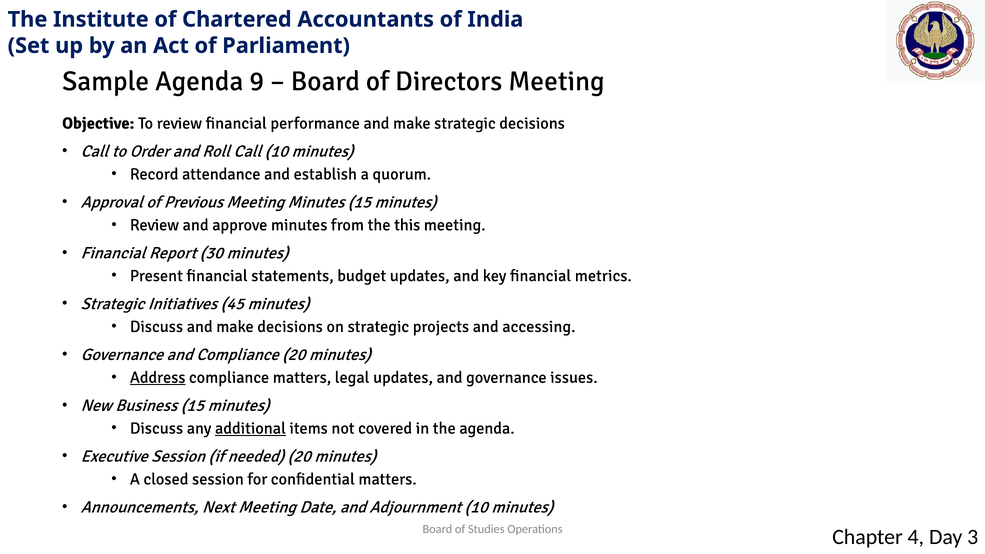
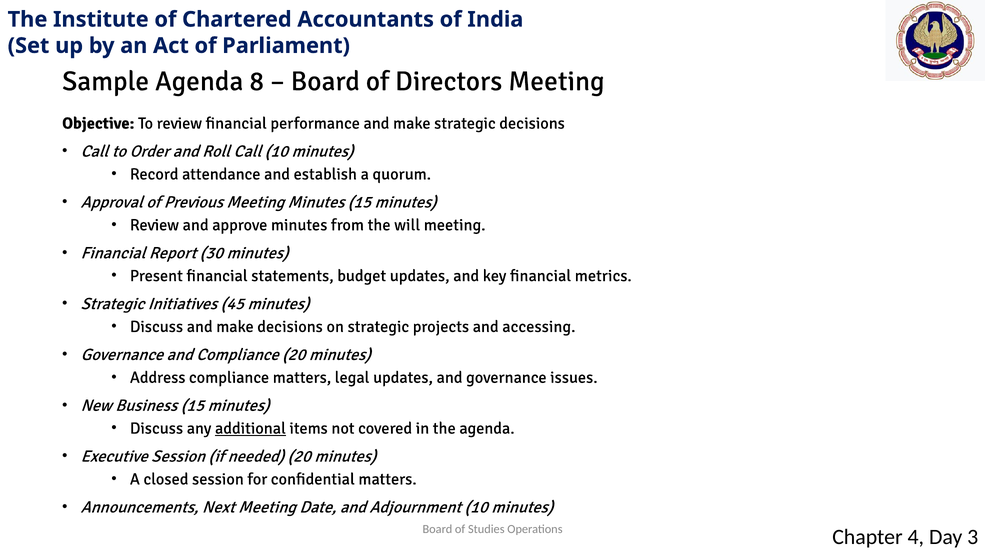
9: 9 -> 8 (257, 81)
this: this -> will (407, 225)
Address underline: present -> none (158, 377)
